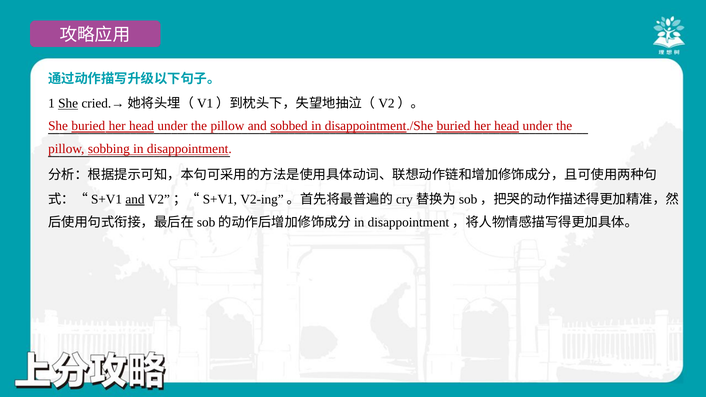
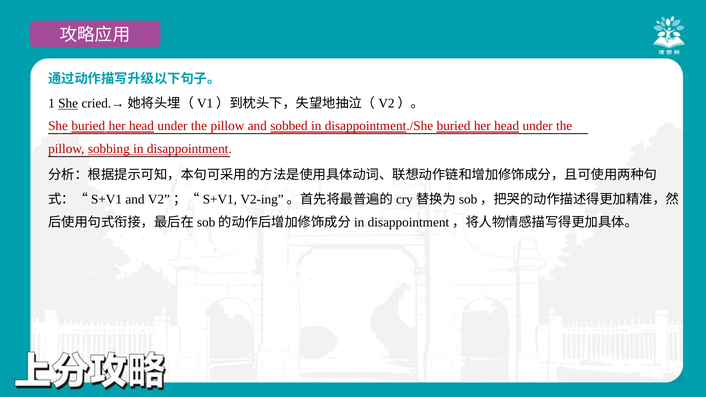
and underline: present -> none (135, 199)
